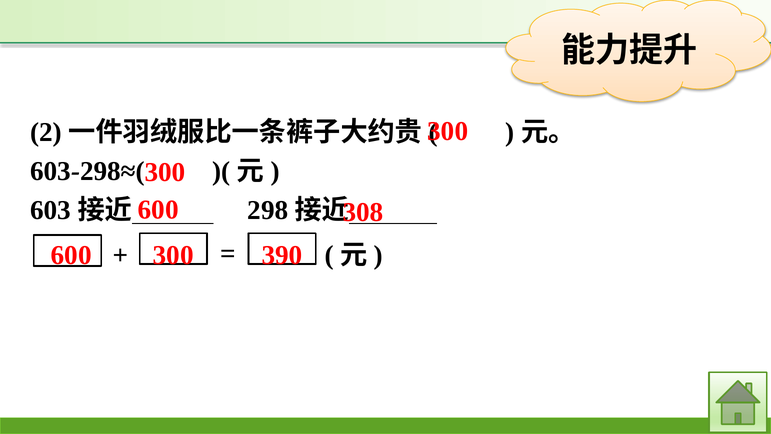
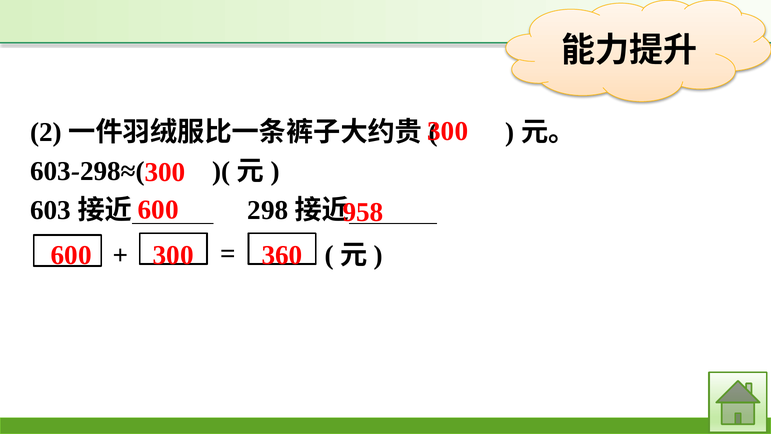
308: 308 -> 958 (363, 212)
390: 390 -> 360 (282, 255)
